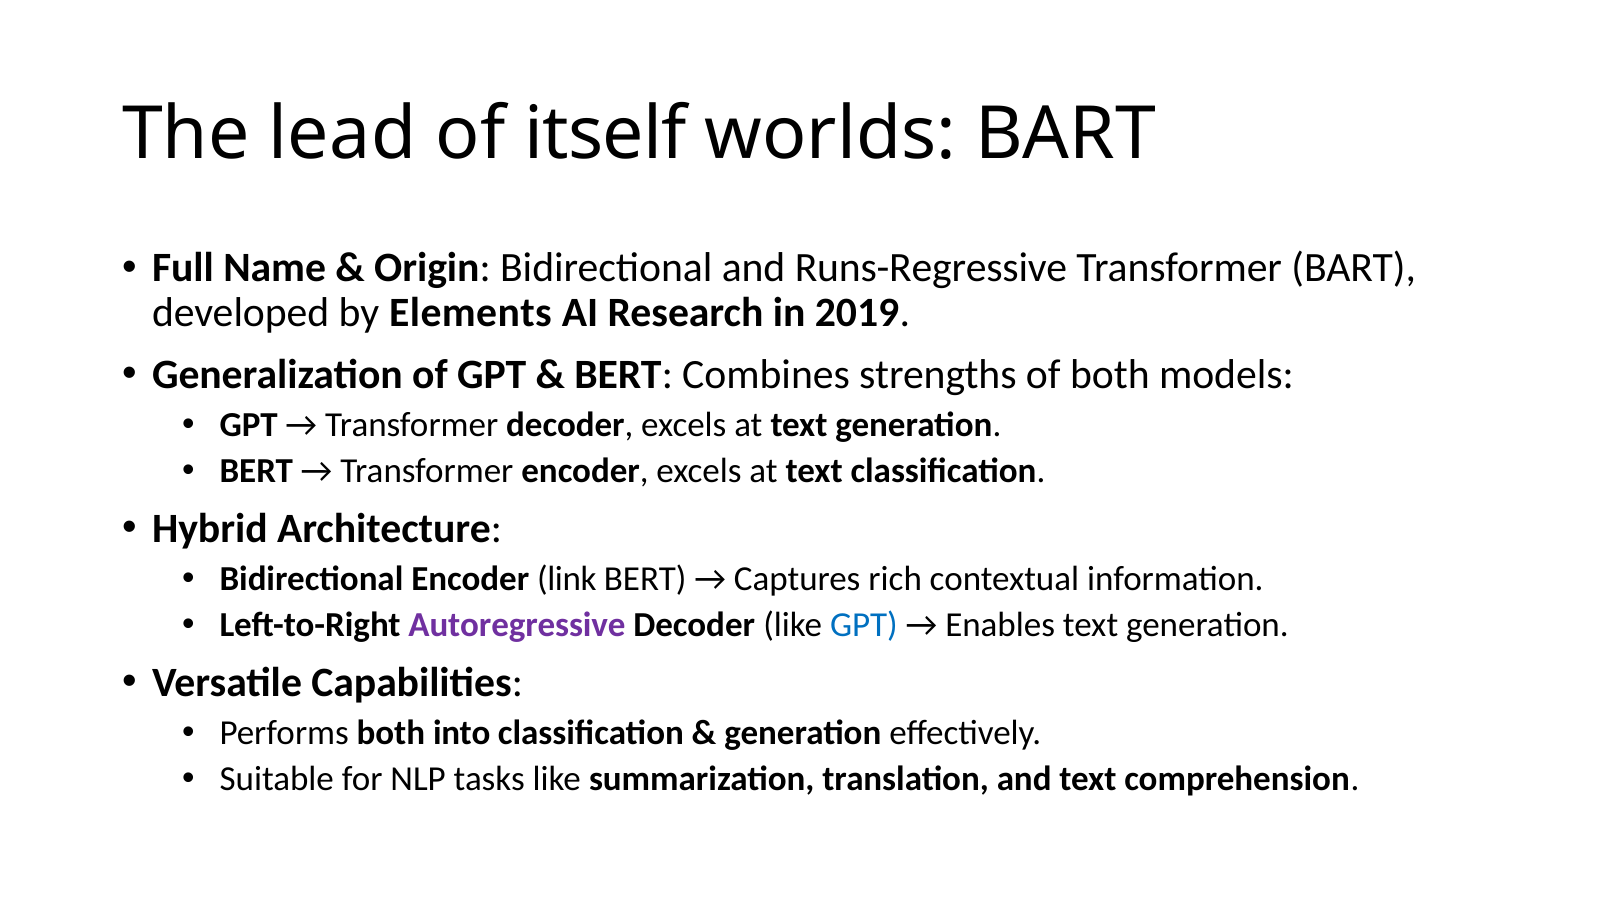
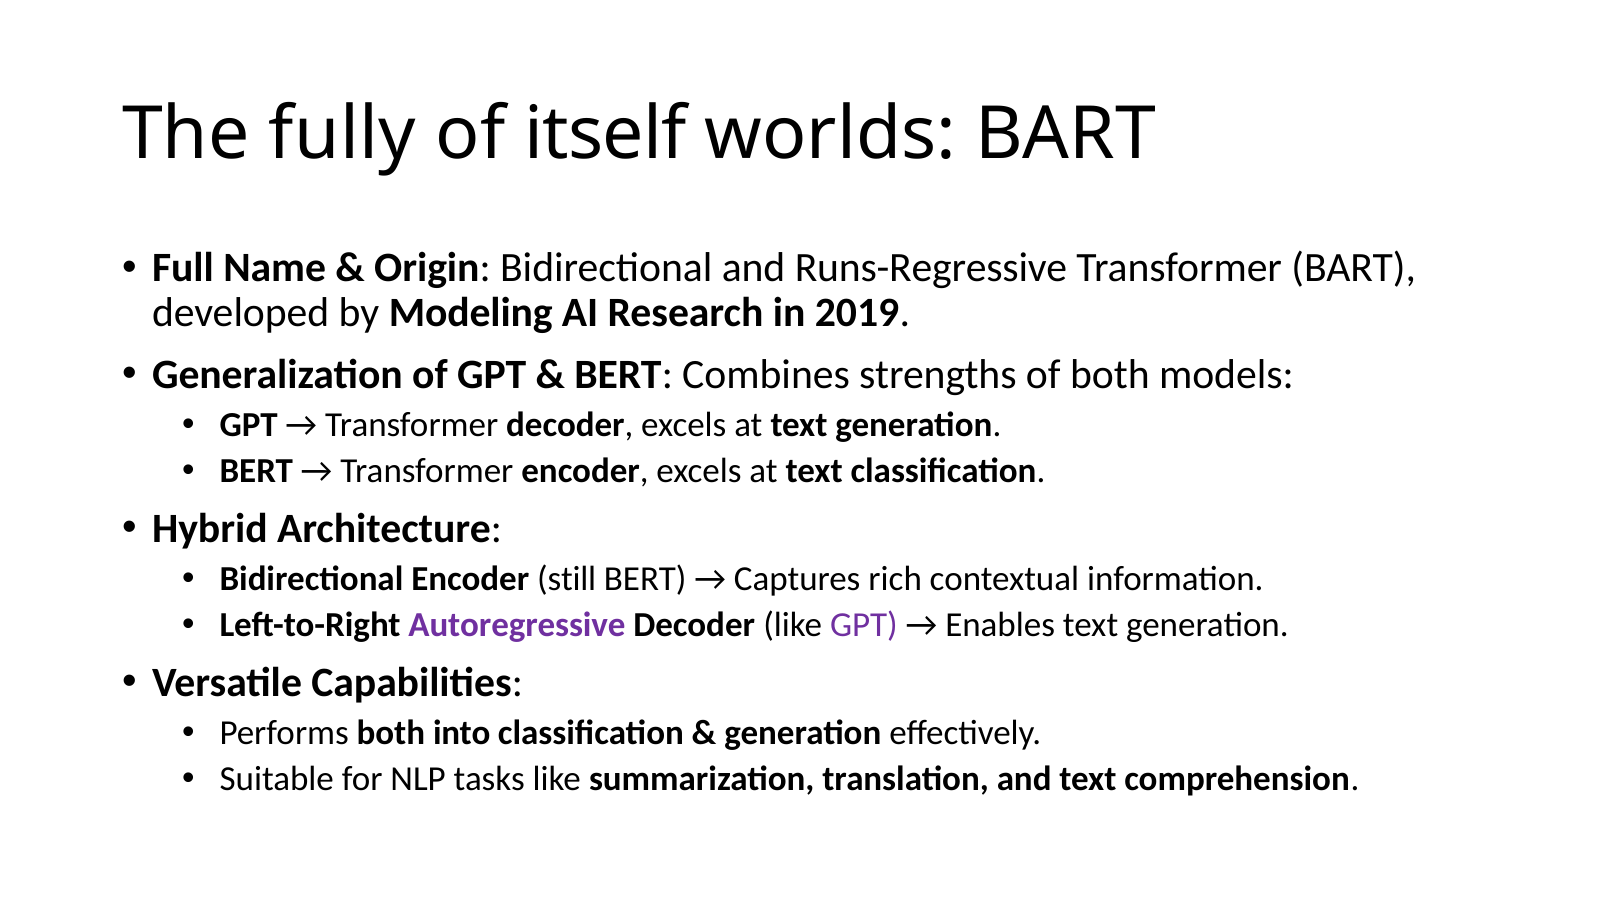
lead: lead -> fully (342, 134)
Elements: Elements -> Modeling (471, 313)
link: link -> still (567, 578)
GPT colour: blue -> purple (864, 625)
